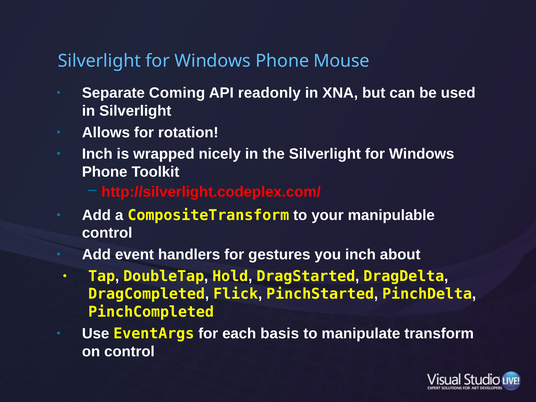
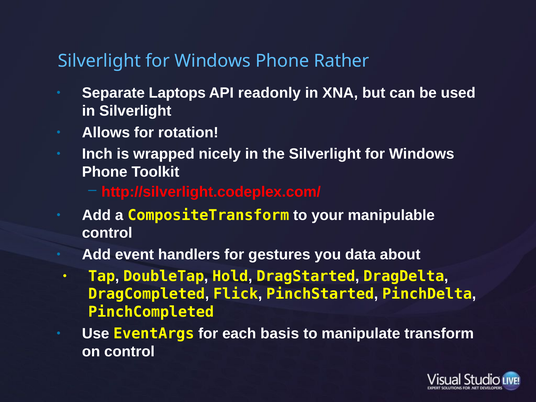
Mouse: Mouse -> Rather (342, 61)
Coming: Coming -> Laptops (177, 93)
you inch: inch -> data (360, 255)
